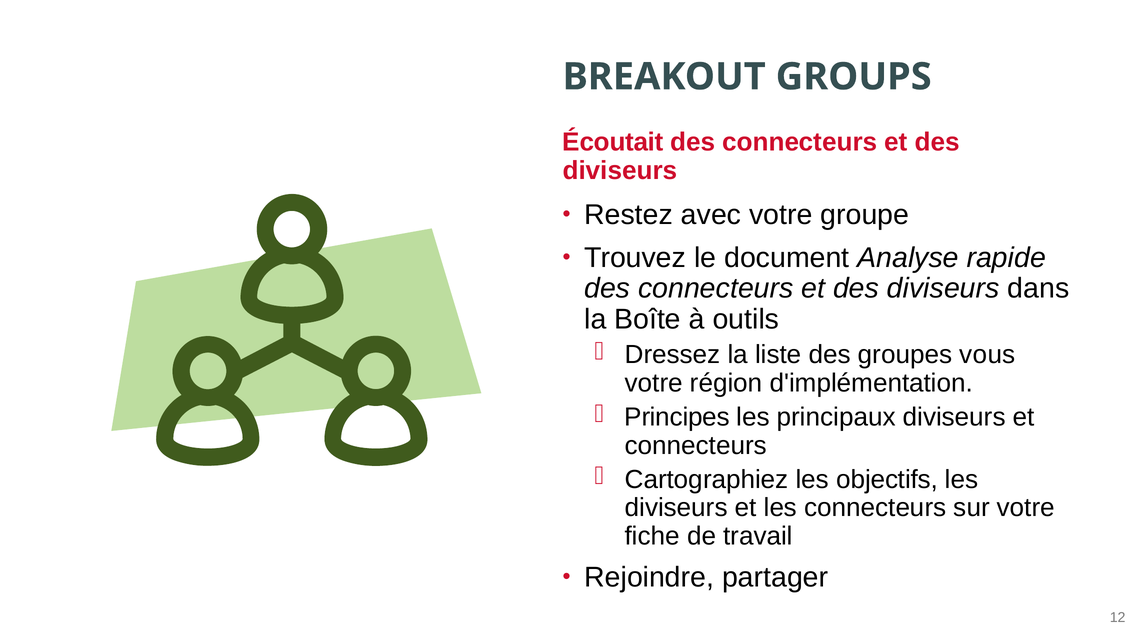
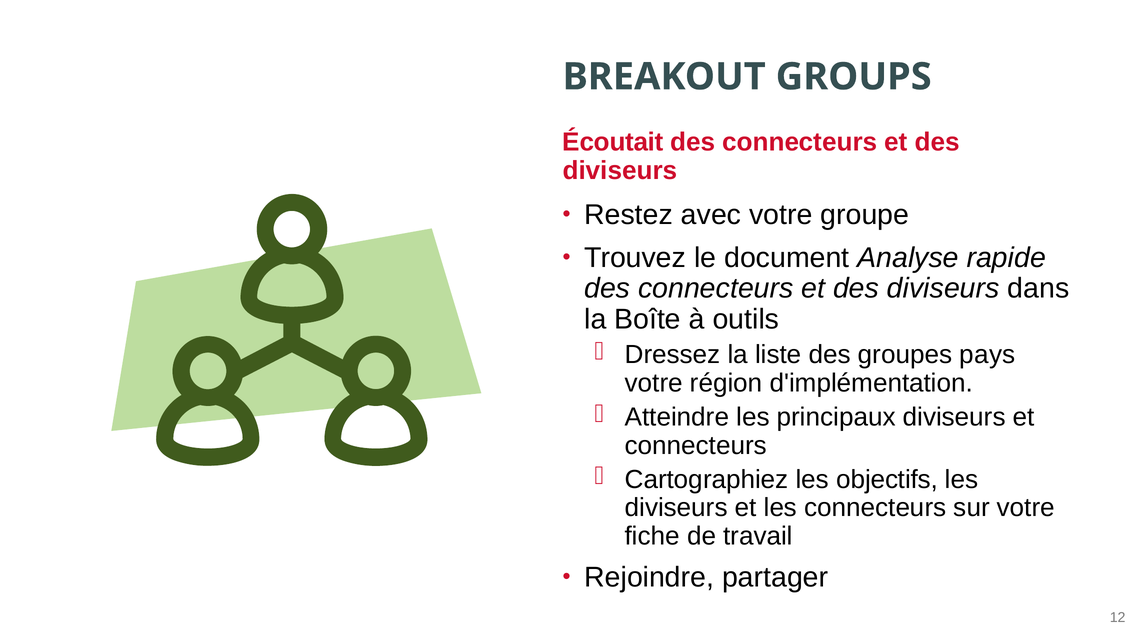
vous: vous -> pays (987, 355)
Principes: Principes -> Atteindre (677, 417)
